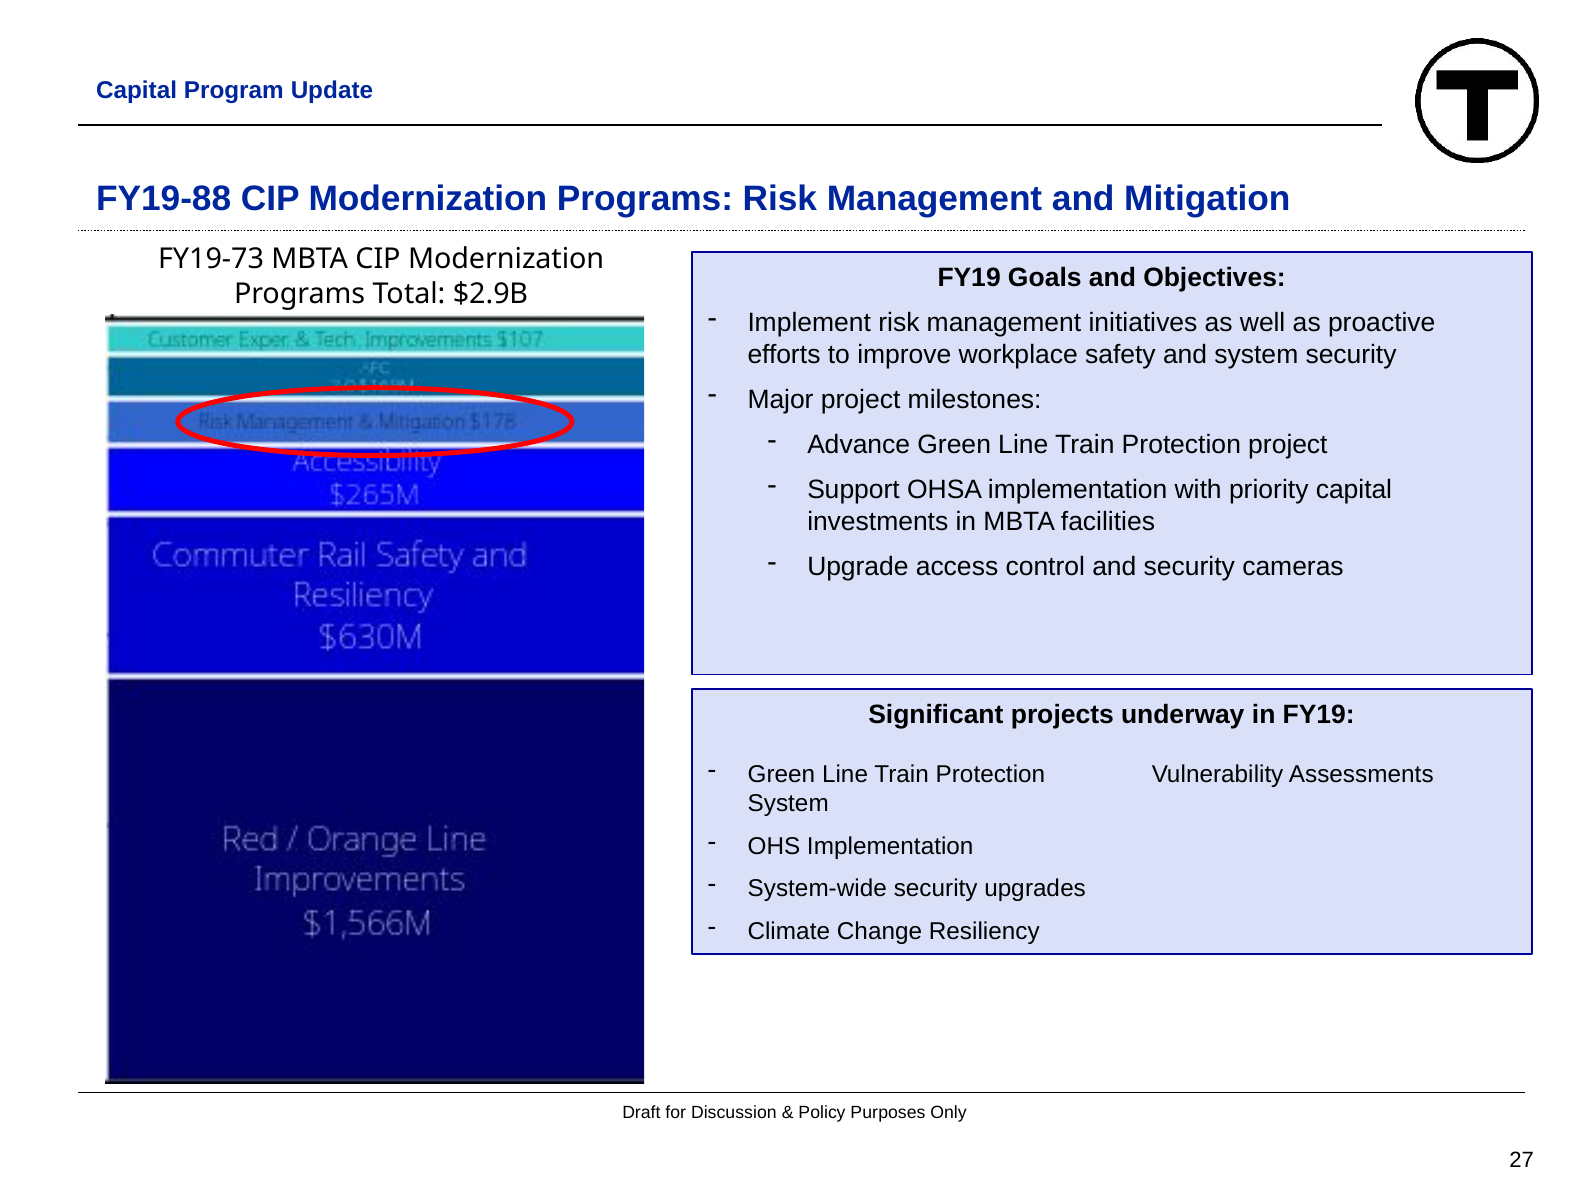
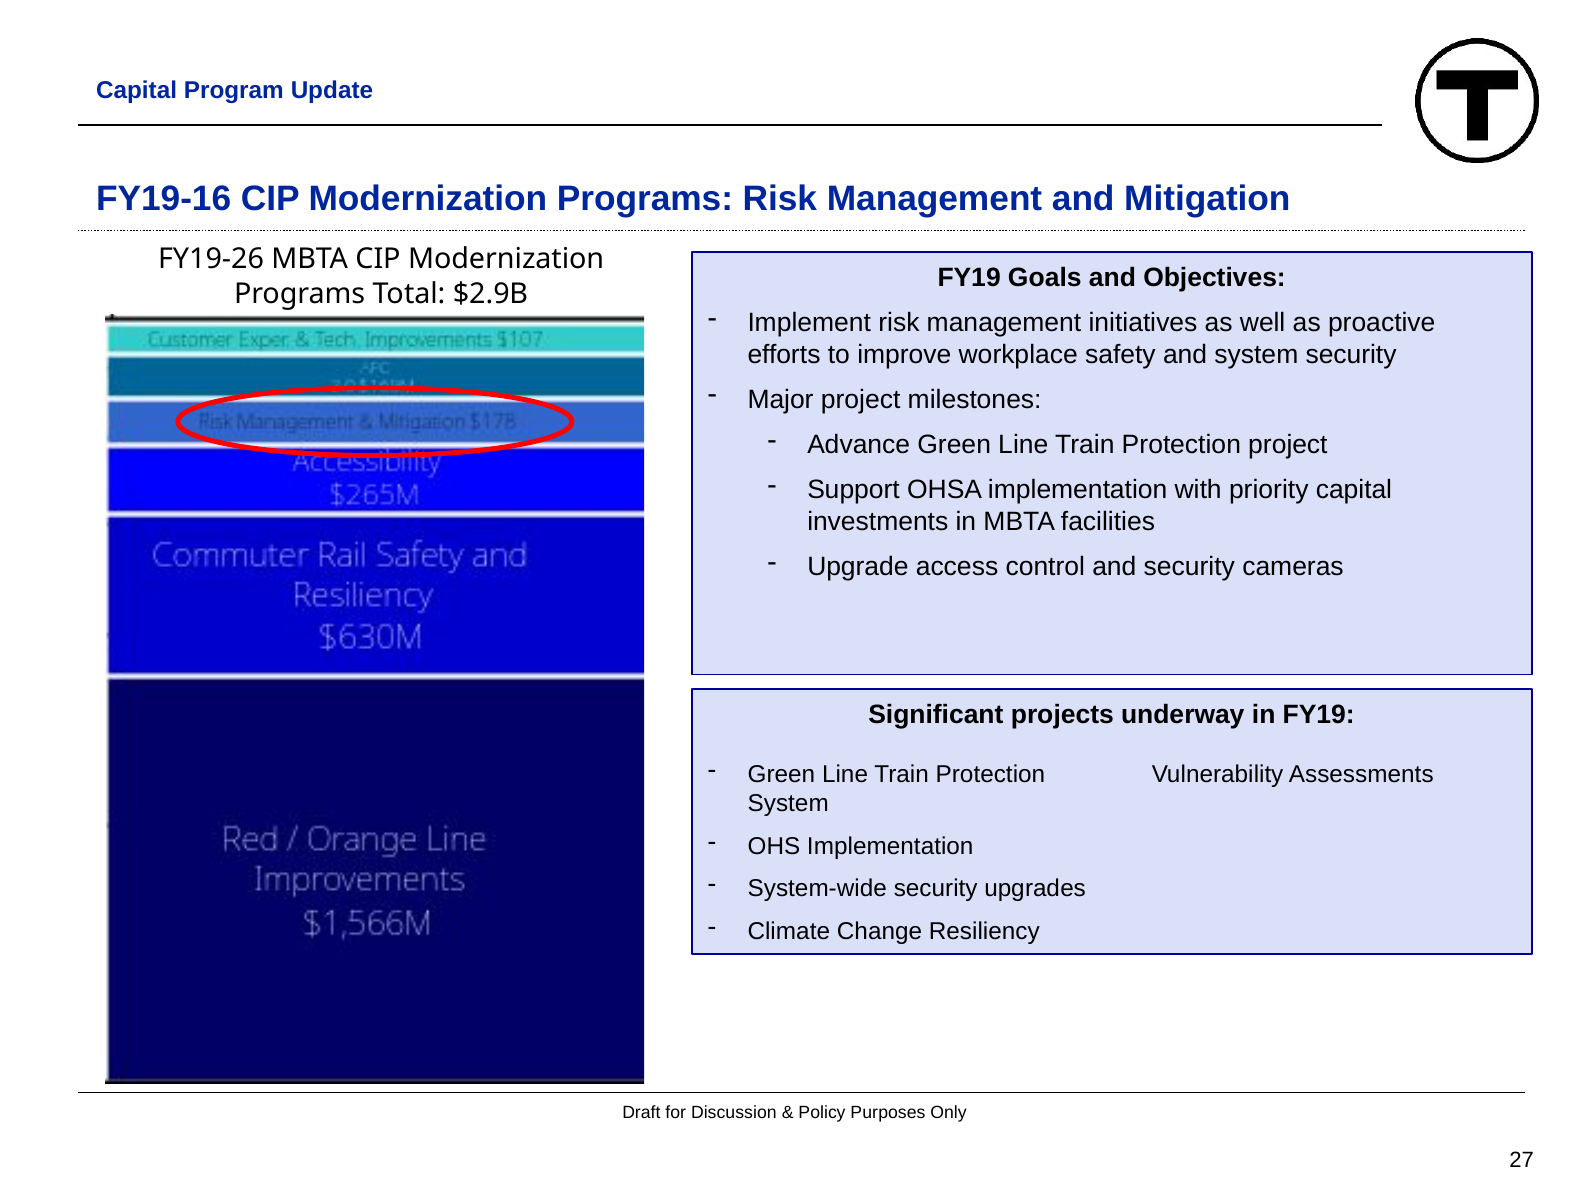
FY19-88: FY19-88 -> FY19-16 (164, 199)
FY19-73: FY19-73 -> FY19-26 (211, 259)
